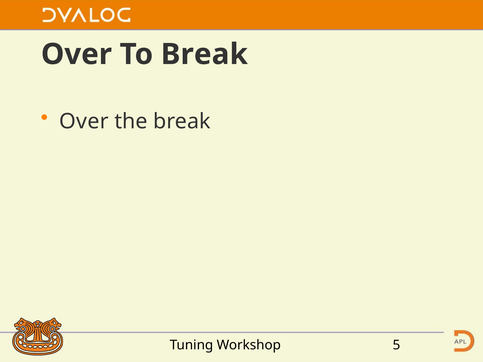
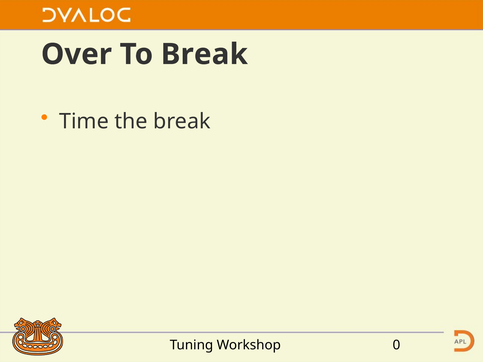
Over: Over -> Time (84, 121)
5: 5 -> 0 (396, 345)
